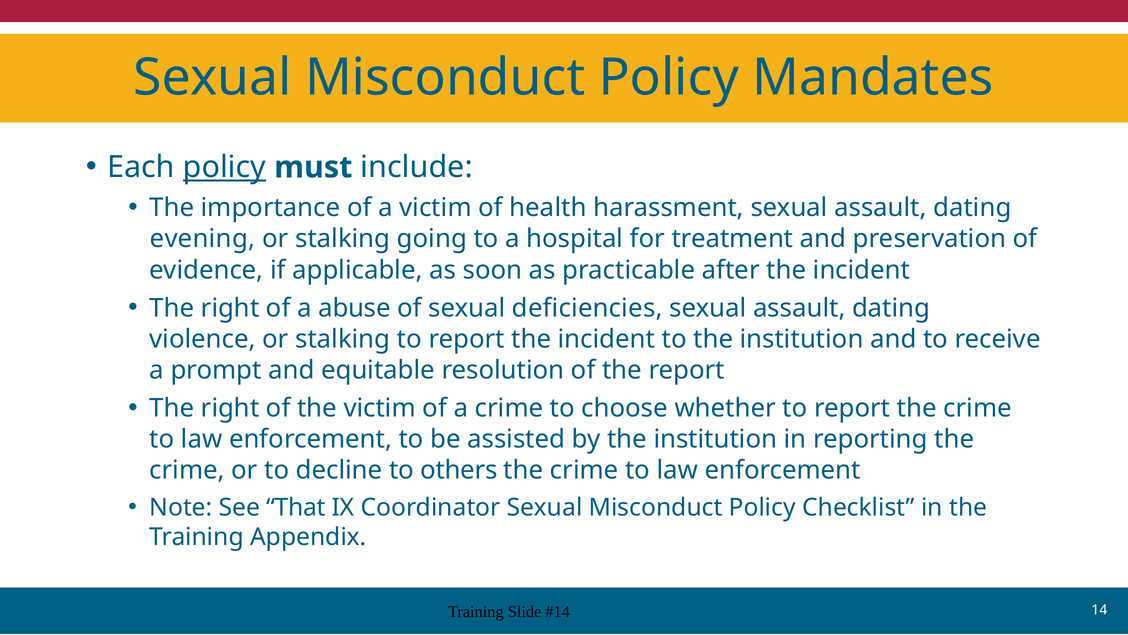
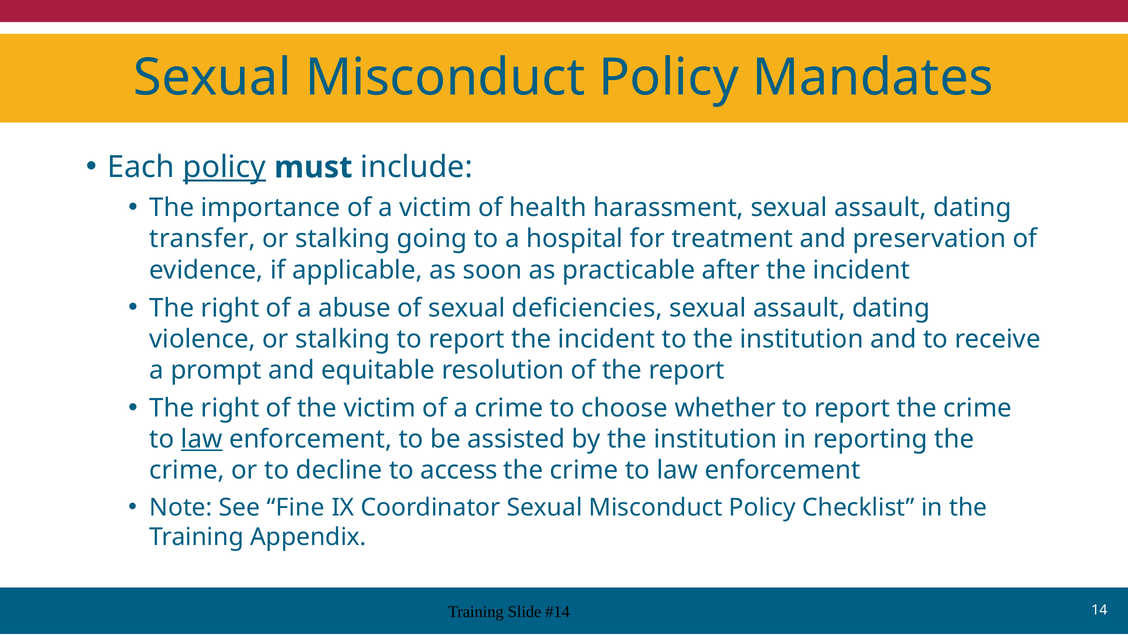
evening: evening -> transfer (202, 239)
law underline: none -> present (202, 439)
others: others -> access (459, 470)
That: That -> Fine (296, 507)
